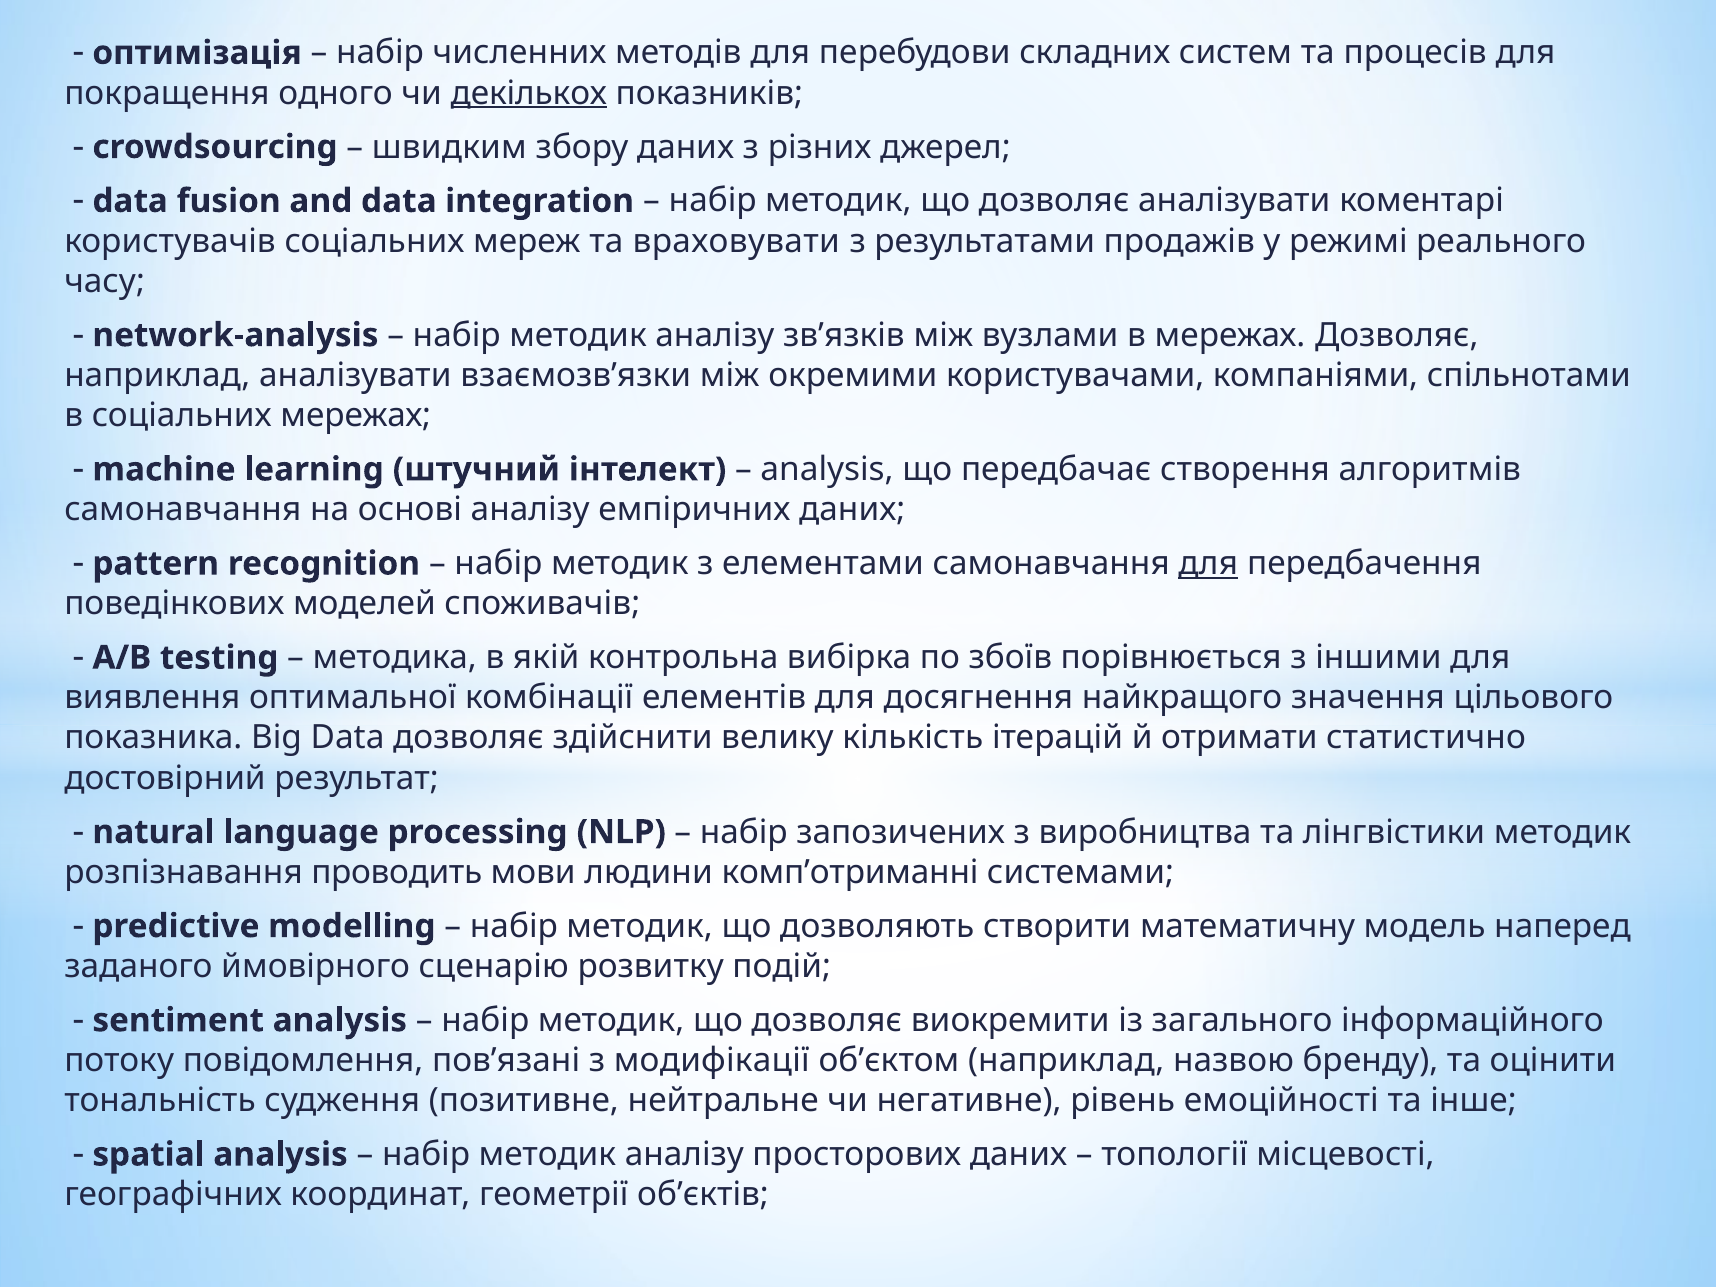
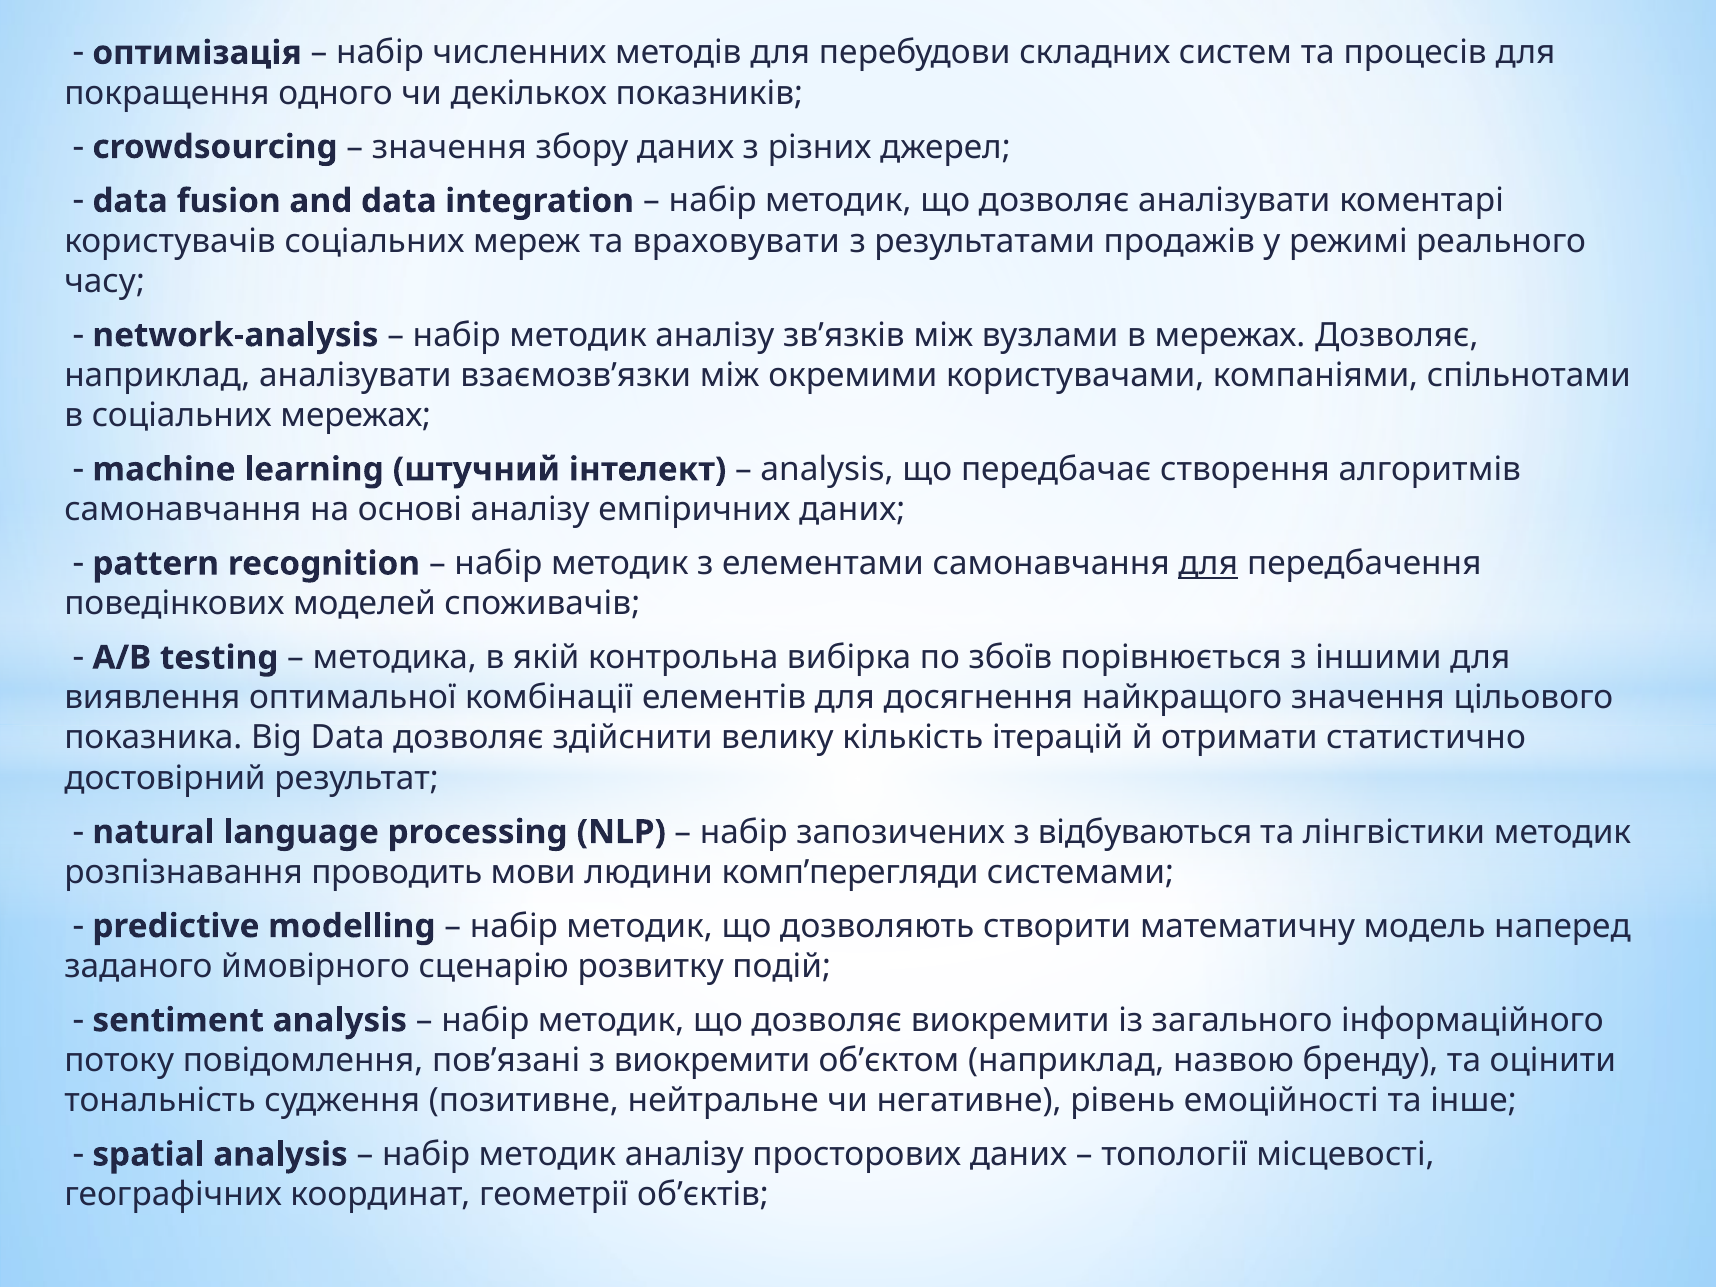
декількох underline: present -> none (529, 93)
швидким: швидким -> значення (449, 147)
виробництва: виробництва -> відбуваються (1145, 832)
комп’отриманні: комп’отриманні -> комп’перегляди (850, 872)
з модифікації: модифікації -> виокремити (712, 1060)
